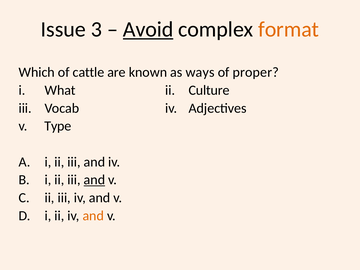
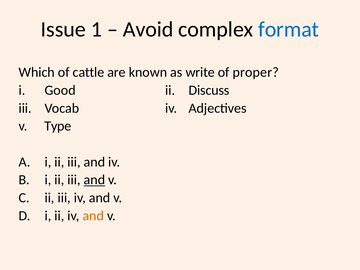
3: 3 -> 1 (96, 29)
Avoid underline: present -> none (148, 29)
format colour: orange -> blue (289, 29)
ways: ways -> write (200, 72)
What: What -> Good (60, 90)
Culture: Culture -> Discuss (209, 90)
